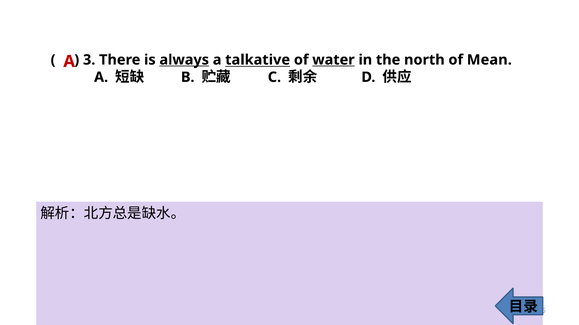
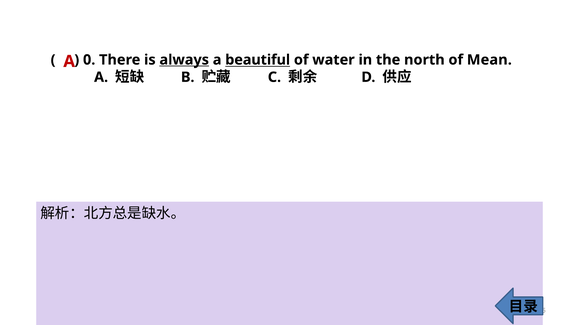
3: 3 -> 0 (89, 60)
talkative: talkative -> beautiful (258, 60)
water underline: present -> none (333, 60)
